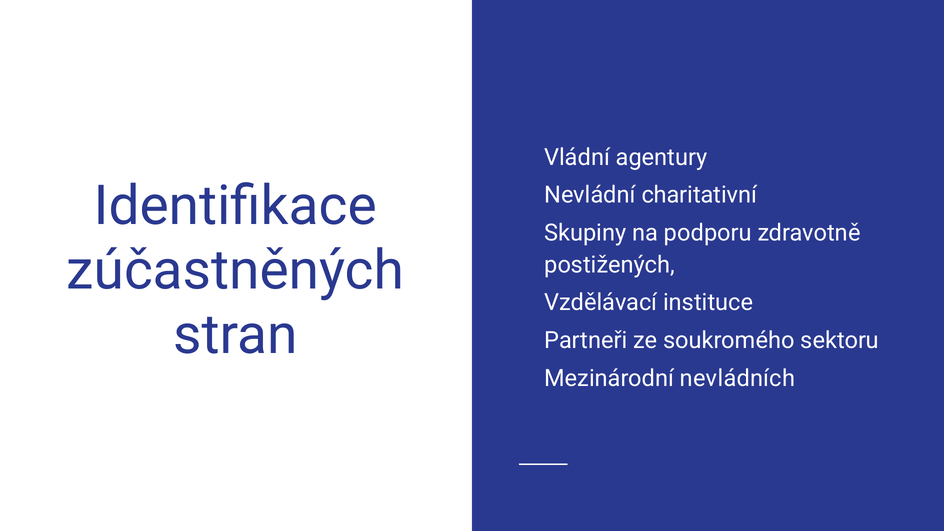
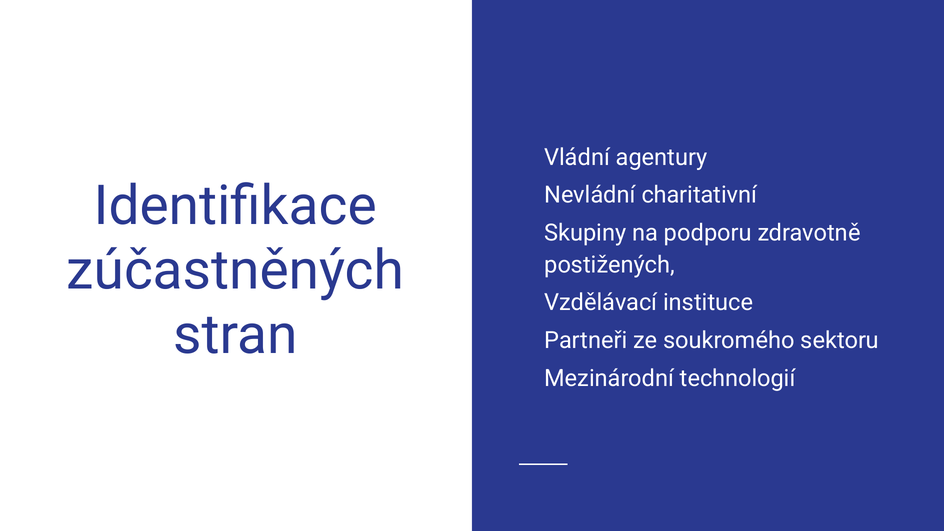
nevládních: nevládních -> technologií (738, 378)
